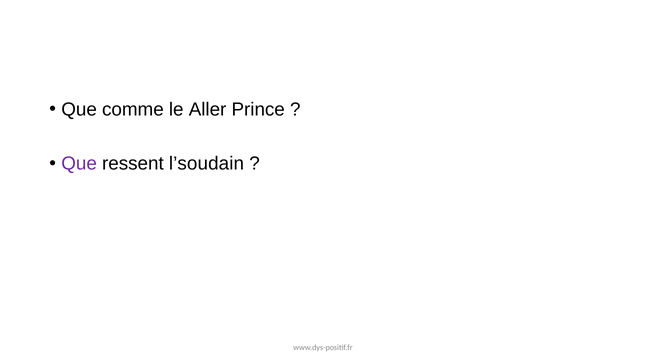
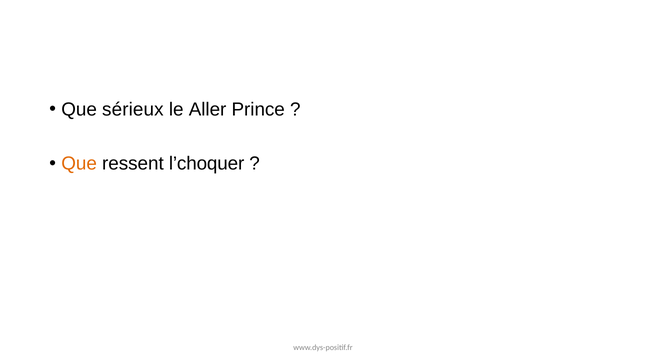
comme: comme -> sérieux (133, 109)
Que colour: purple -> orange (79, 163)
l’soudain: l’soudain -> l’choquer (207, 163)
